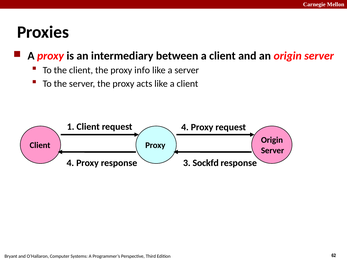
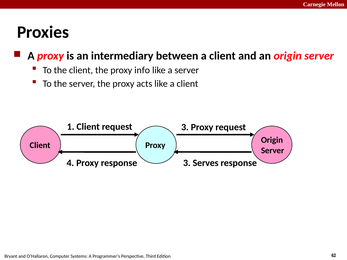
Client request 4: 4 -> 3 (185, 127)
Sockfd: Sockfd -> Serves (206, 163)
